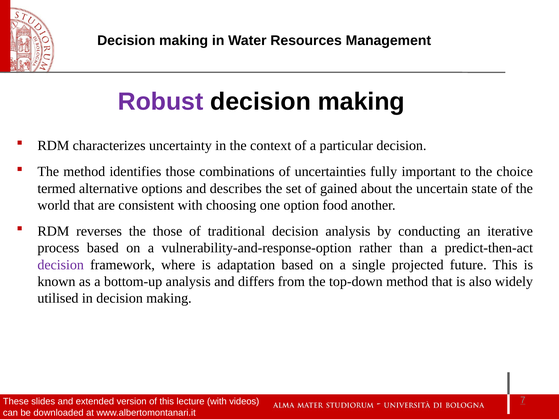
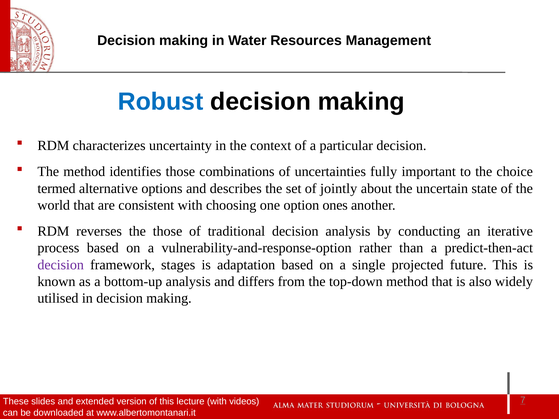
Robust colour: purple -> blue (161, 102)
gained: gained -> jointly (339, 189)
food: food -> ones (335, 205)
where: where -> stages (178, 265)
